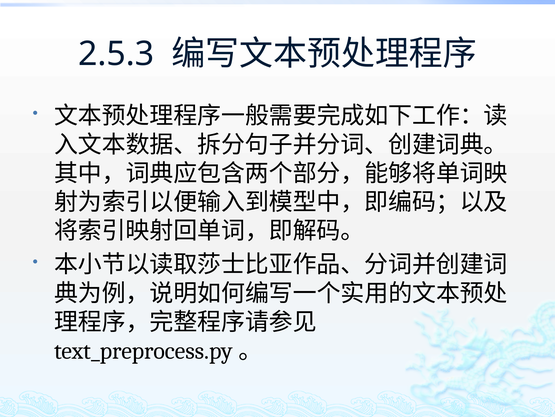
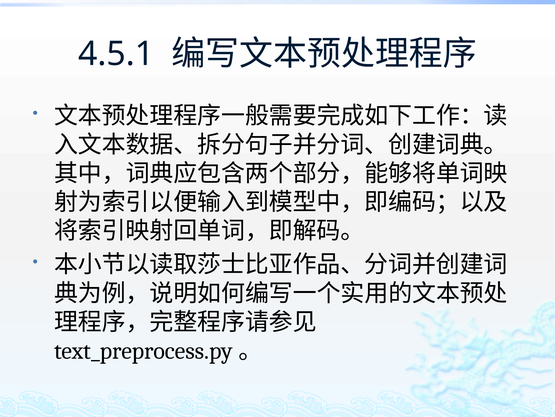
2.5.3: 2.5.3 -> 4.5.1 (116, 54)
